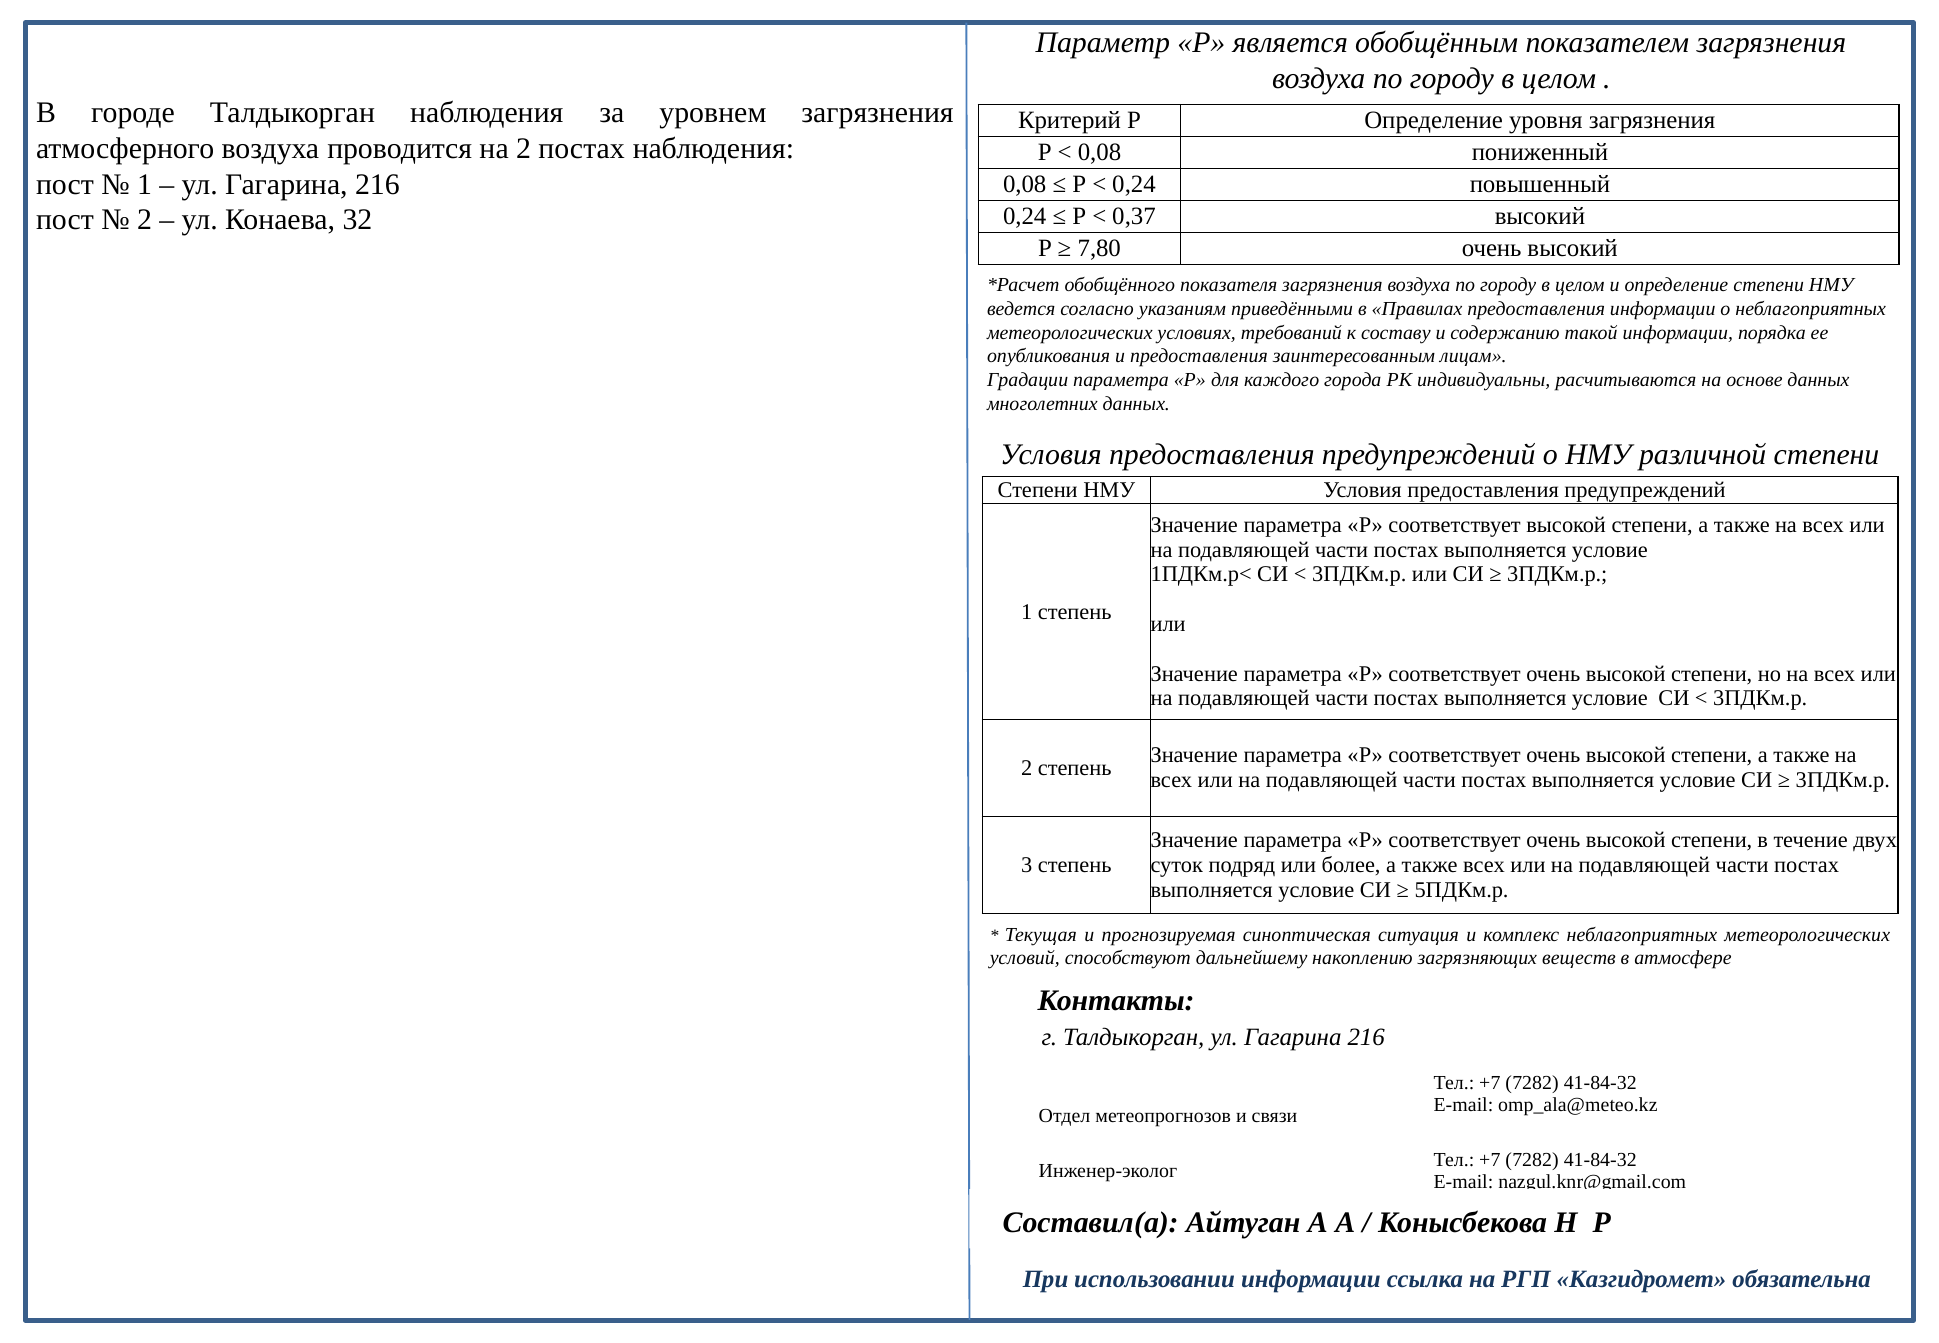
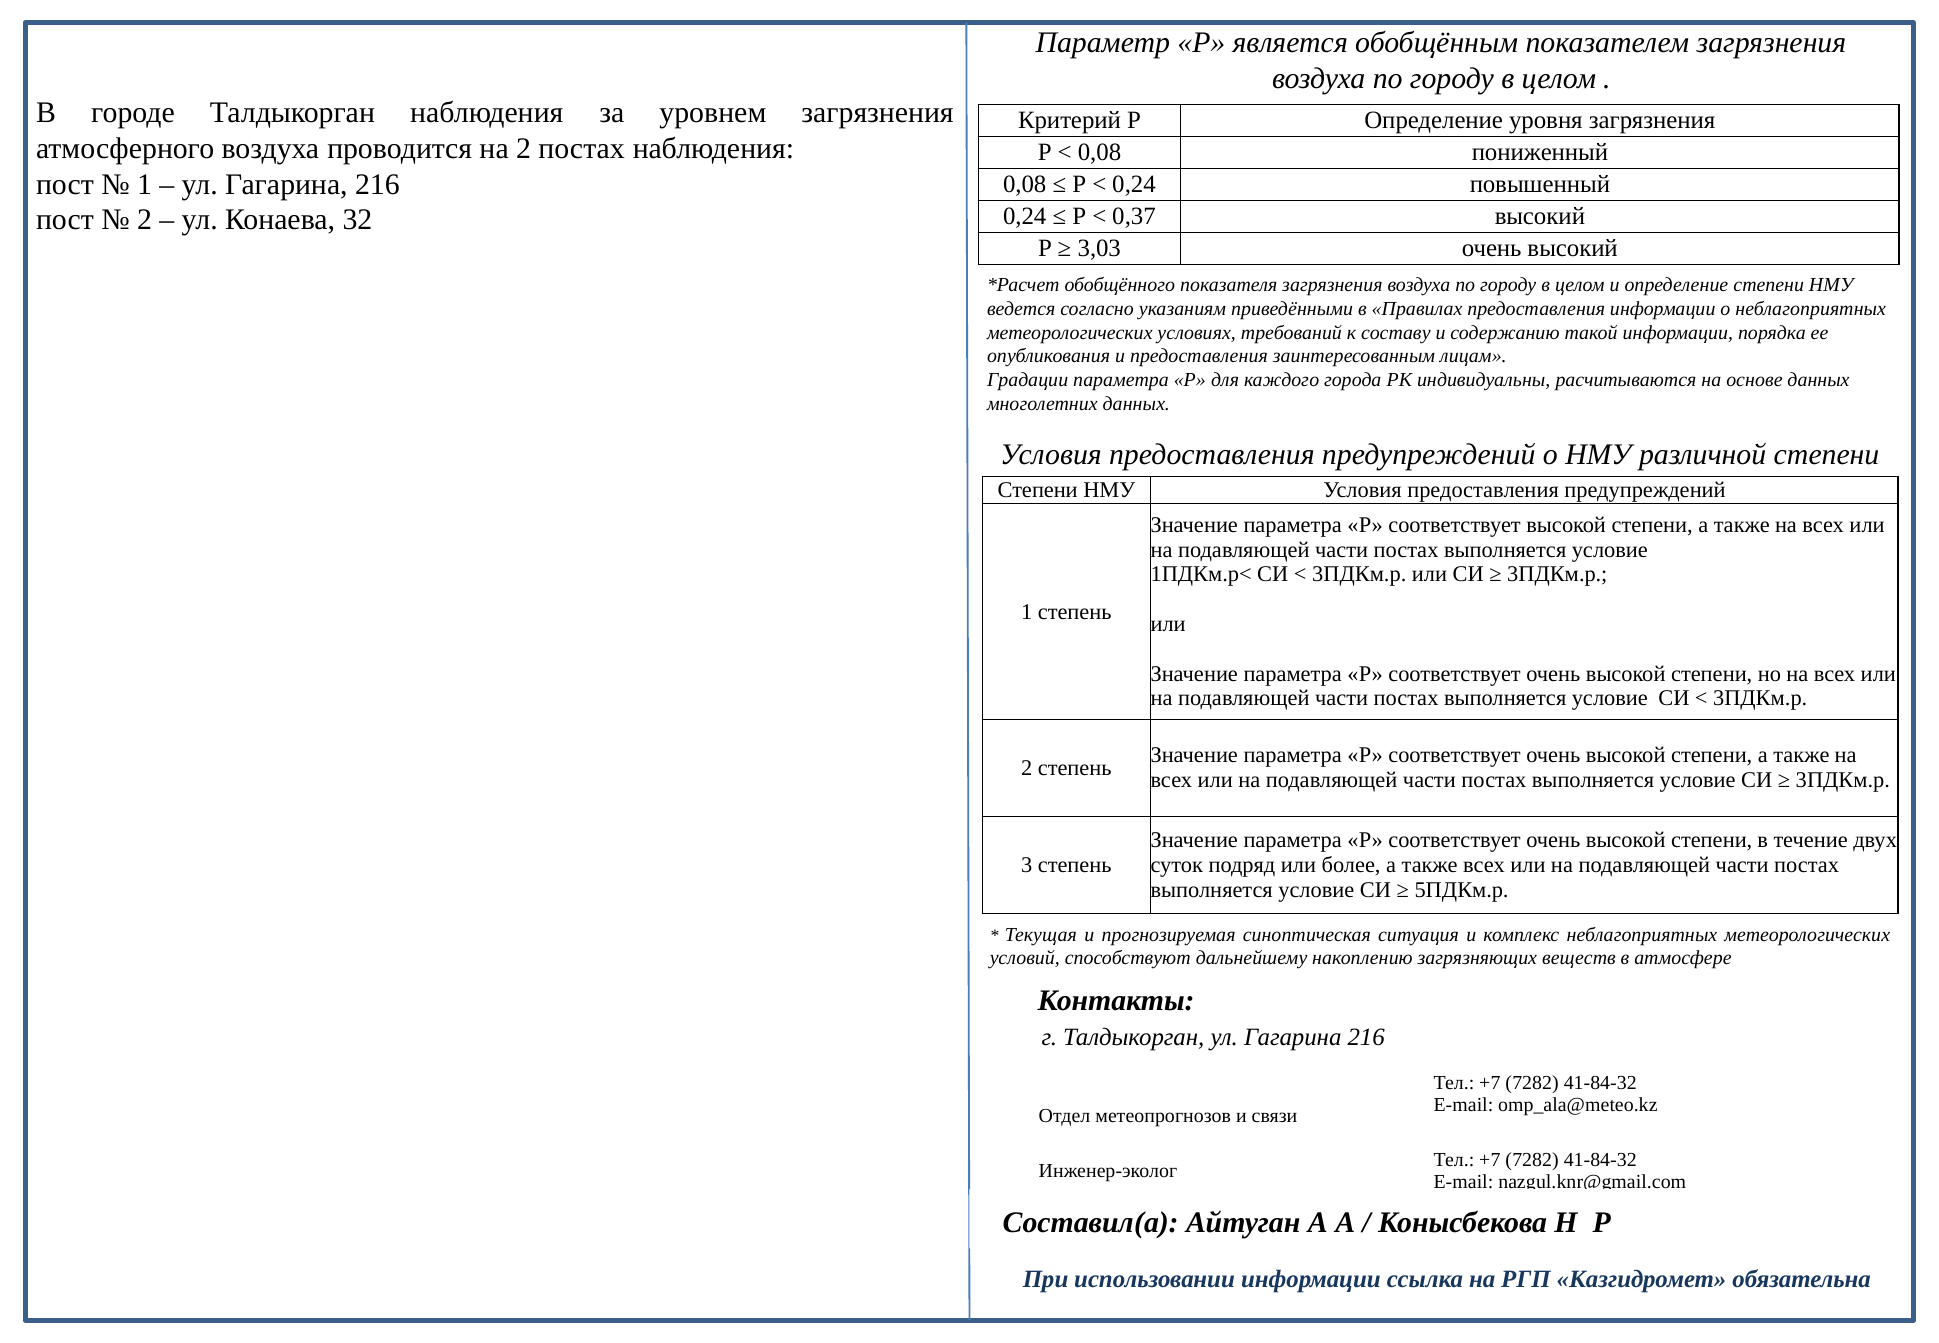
7,80: 7,80 -> 3,03 (1099, 248)
